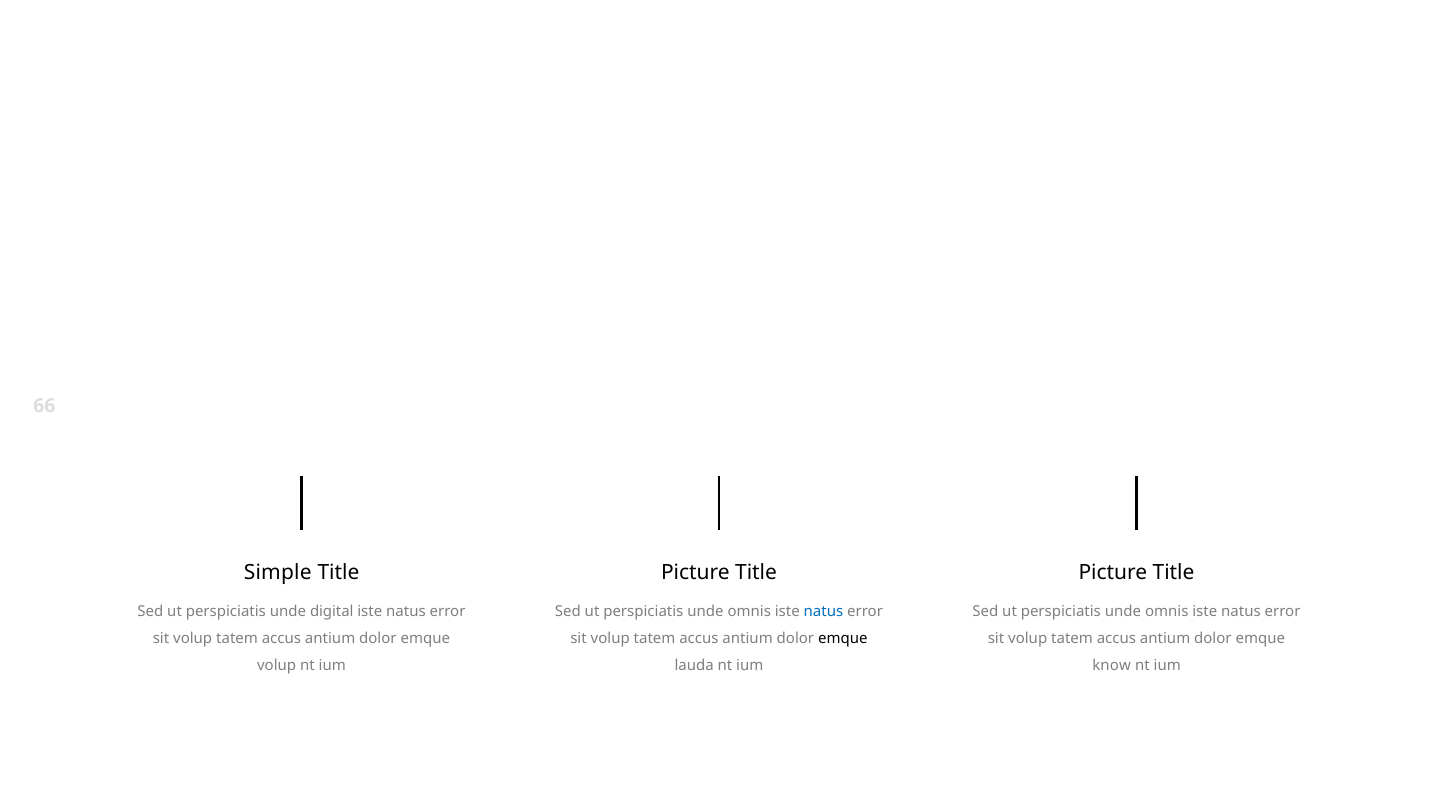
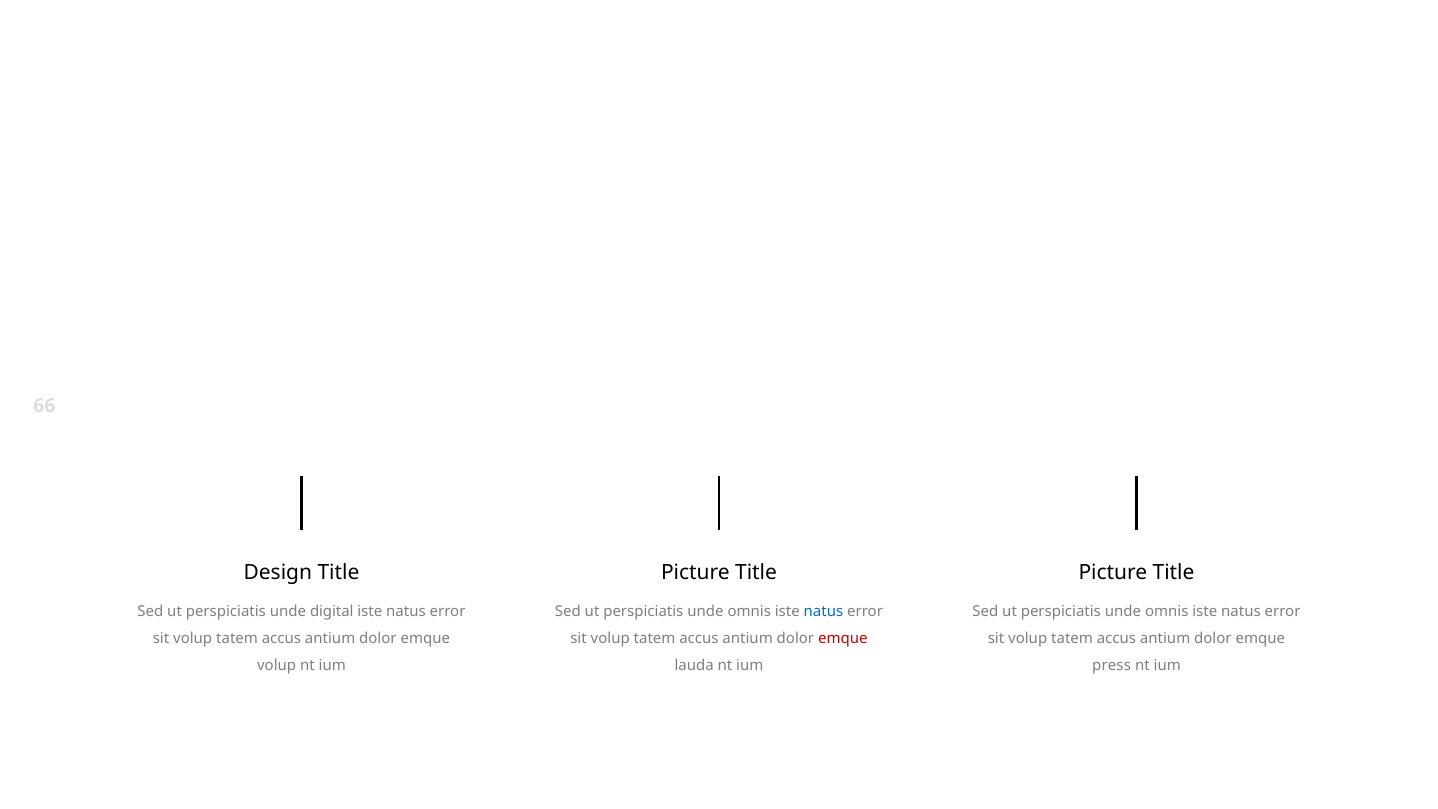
Simple: Simple -> Design (278, 572)
emque colour: black -> red (843, 639)
know: know -> press (1112, 666)
